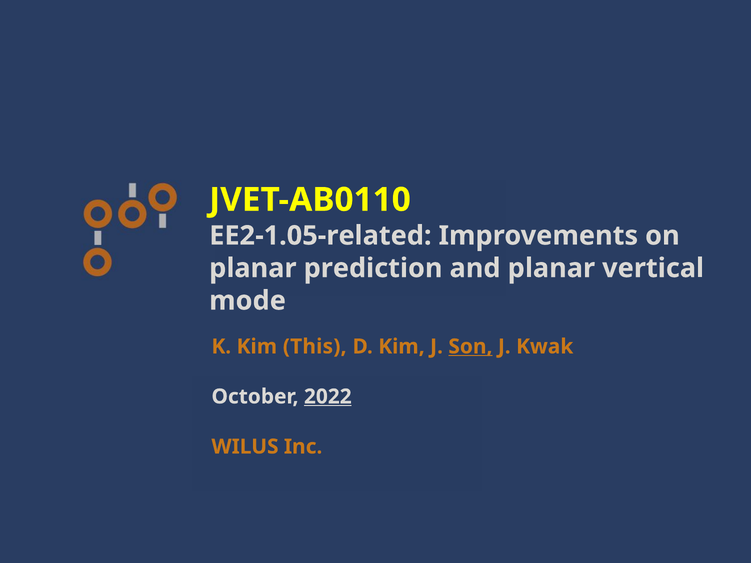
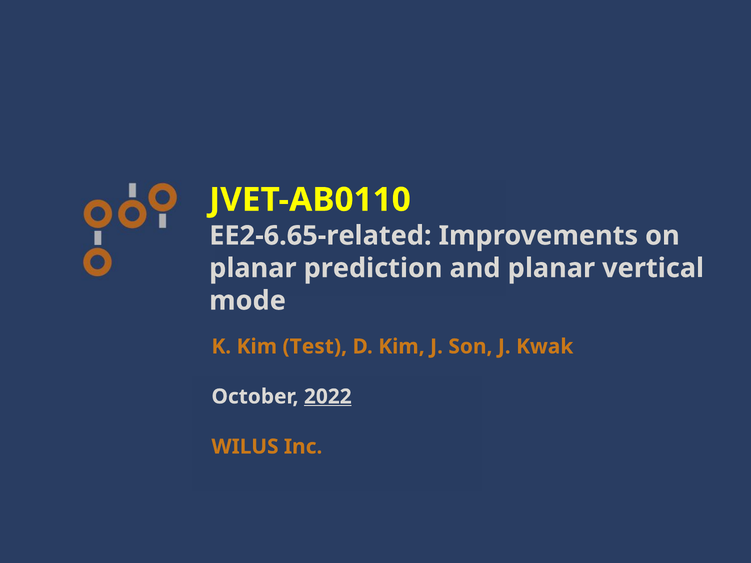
EE2-1.05-related: EE2-1.05-related -> EE2-6.65-related (320, 236)
This: This -> Test (315, 347)
Son underline: present -> none (470, 347)
